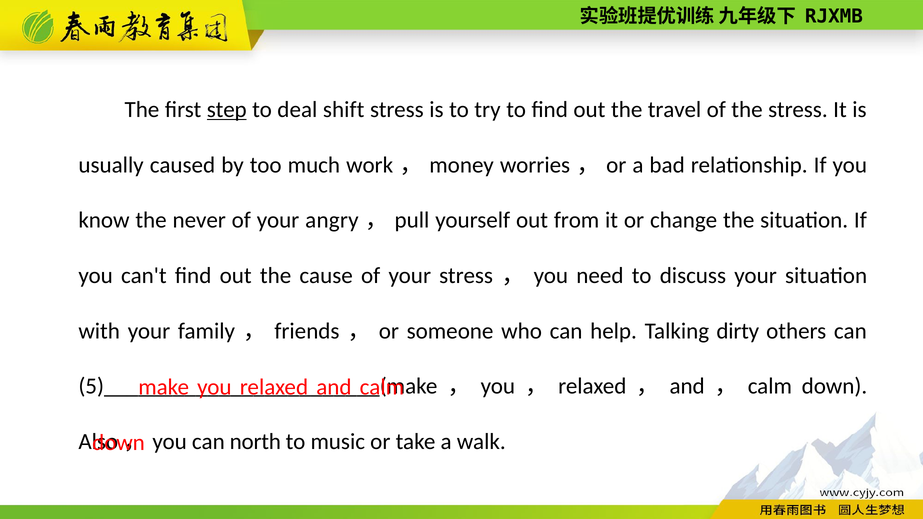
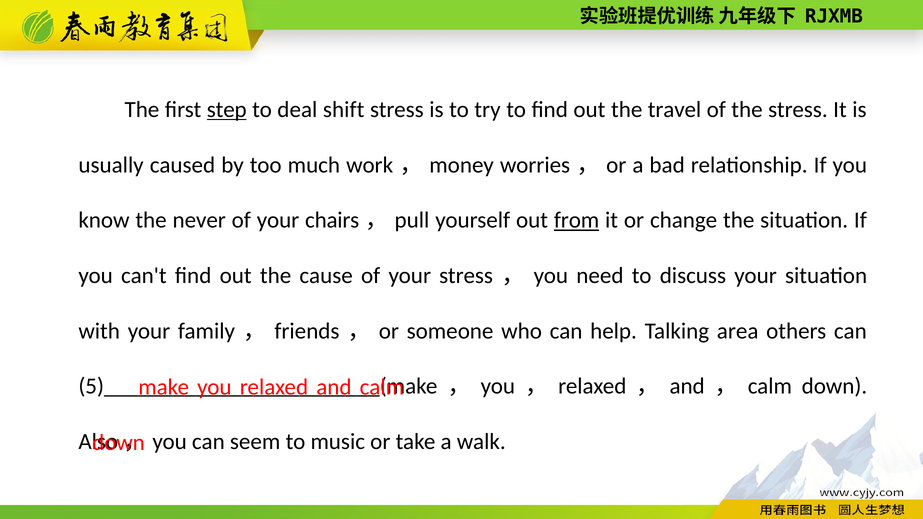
angry: angry -> chairs (332, 220)
from underline: none -> present (577, 220)
dirty: dirty -> area (738, 331)
north: north -> seem (255, 442)
